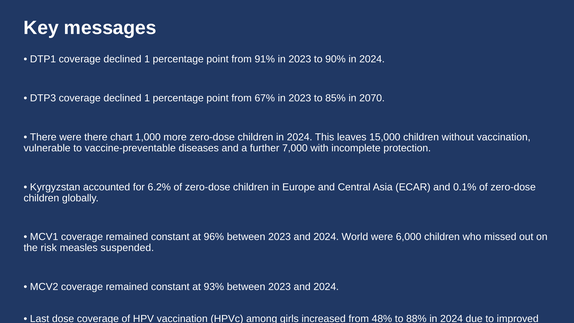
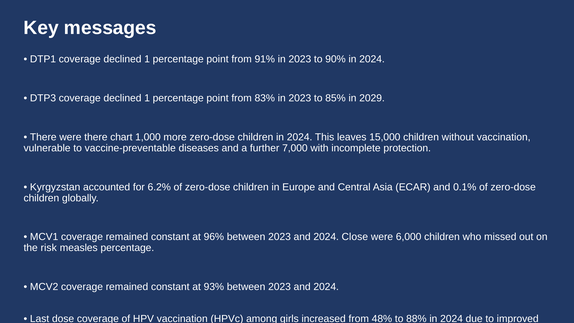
67%: 67% -> 83% (265, 98)
2070: 2070 -> 2029 (372, 98)
World: World -> Close (355, 237)
measles suspended: suspended -> percentage (127, 248)
